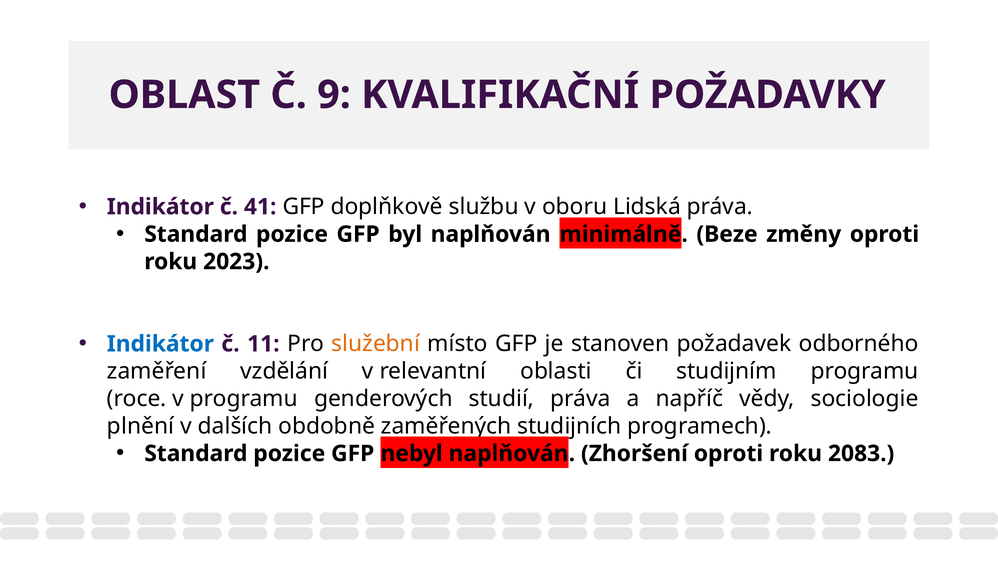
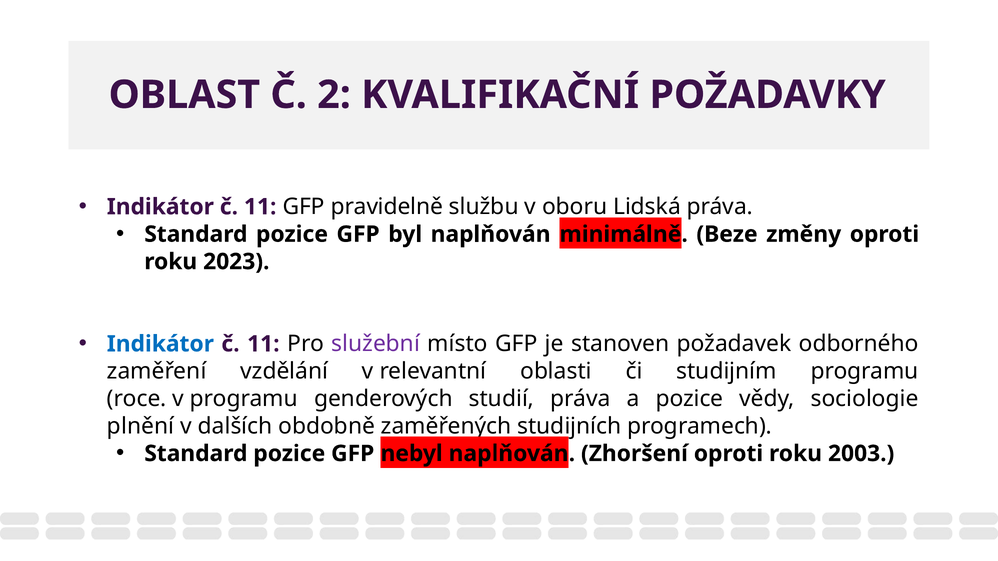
9: 9 -> 2 (334, 95)
41: 41 -> 11 (260, 207)
doplňkově: doplňkově -> pravidelně (387, 207)
služební colour: orange -> purple (376, 344)
a napříč: napříč -> pozice (689, 399)
2083: 2083 -> 2003 (861, 454)
